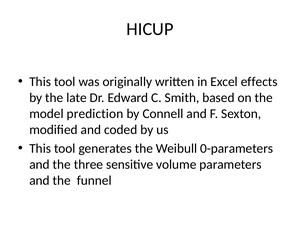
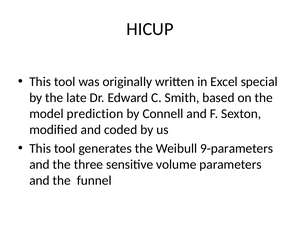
effects: effects -> special (259, 82)
0-parameters: 0-parameters -> 9-parameters (237, 148)
